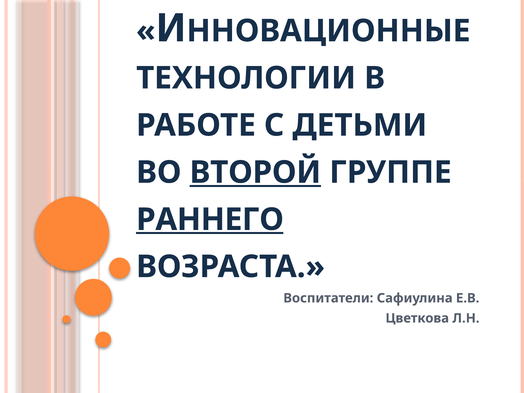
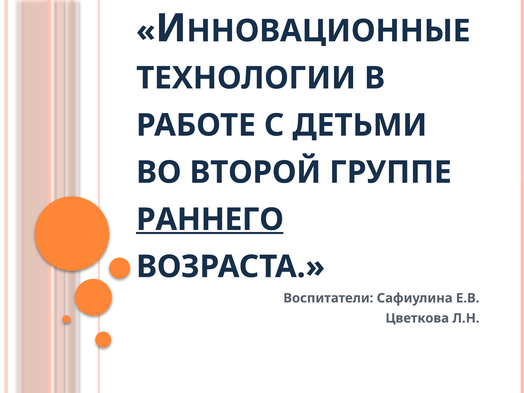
ВТОРОЙ underline: present -> none (255, 172)
